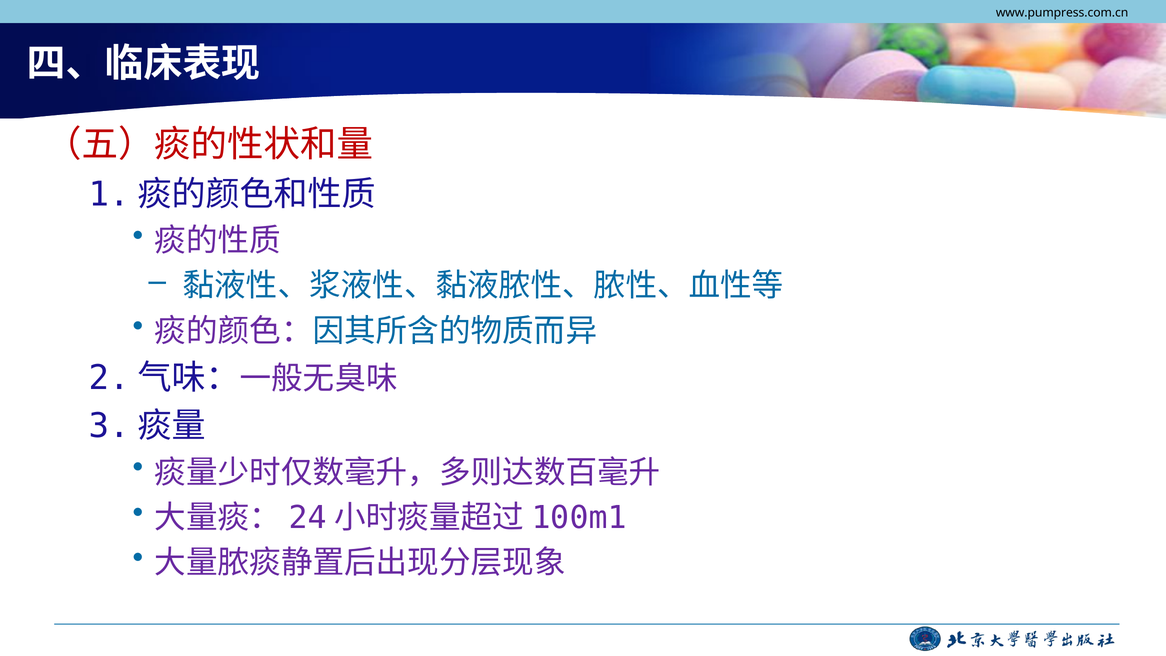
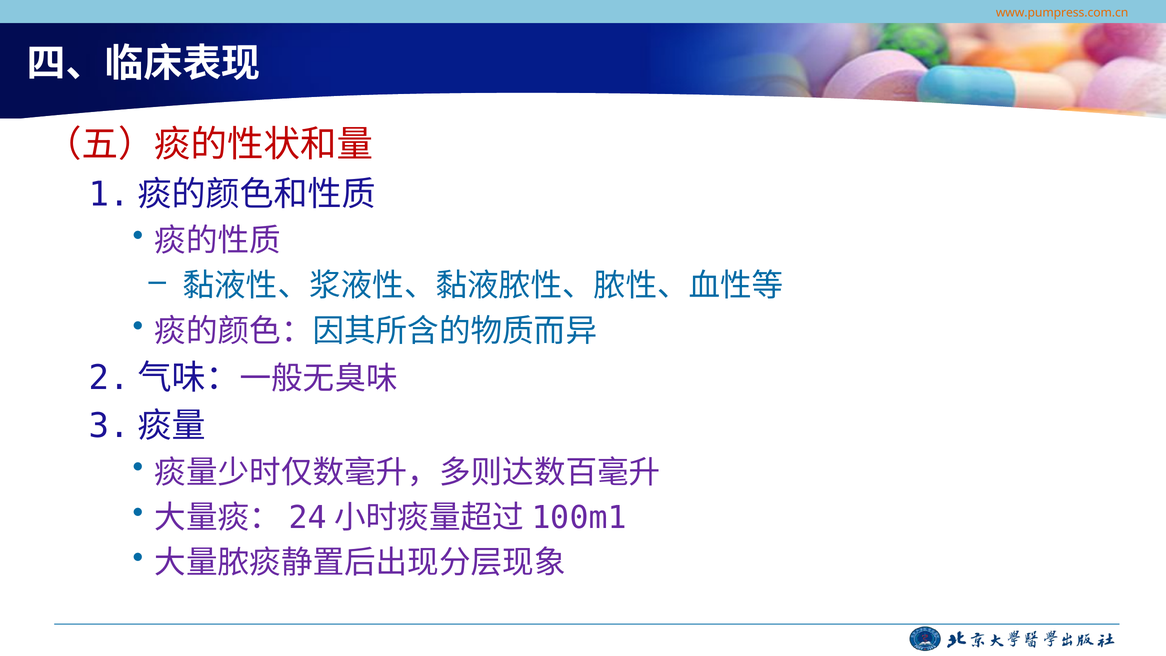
www.pumpress.com.cn colour: black -> orange (1062, 13)
